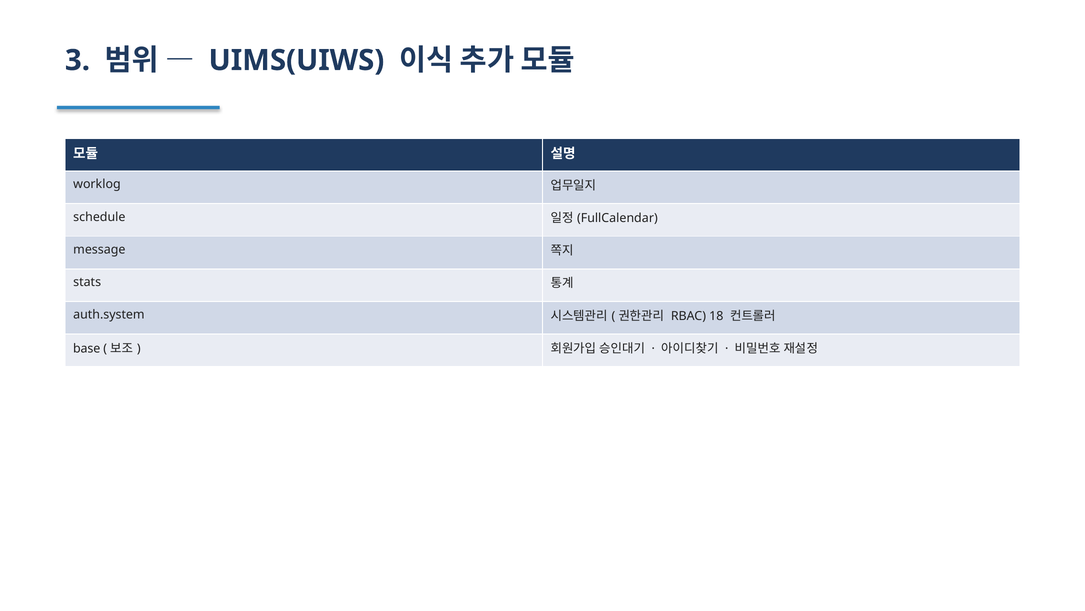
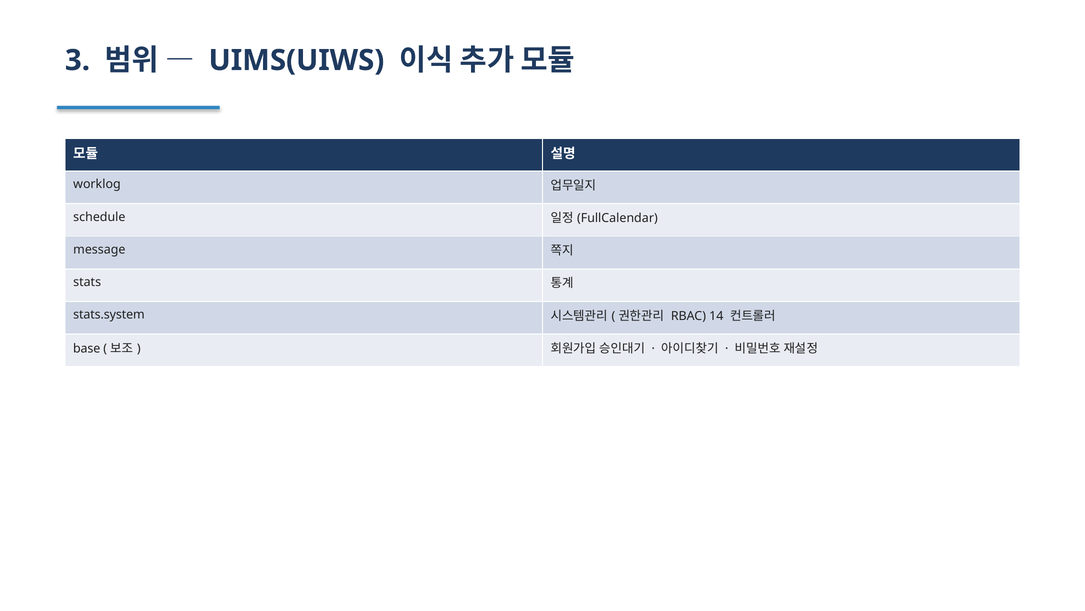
auth.system: auth.system -> stats.system (109, 314)
18: 18 -> 14 (716, 316)
